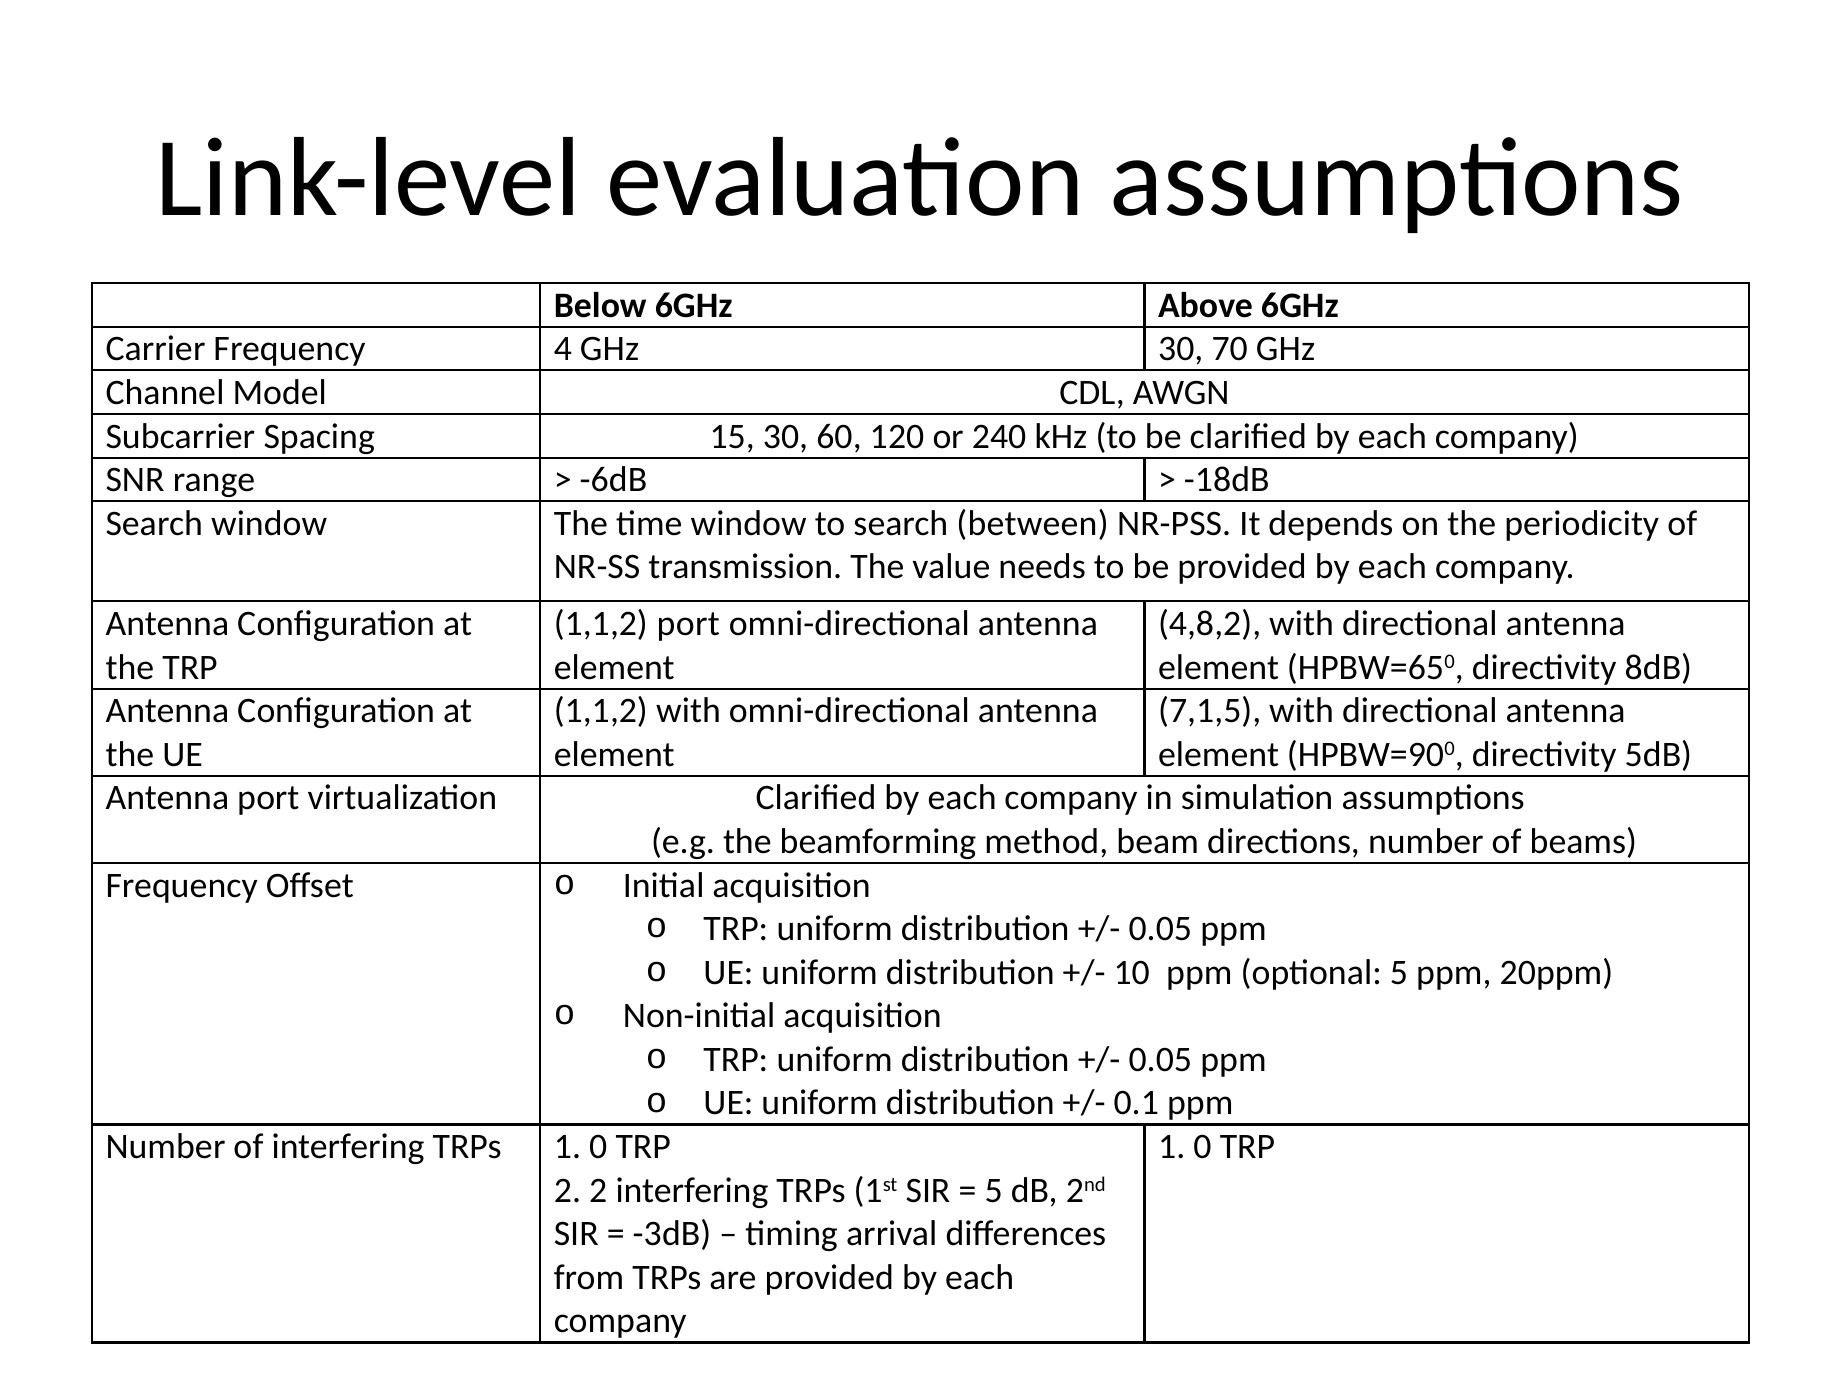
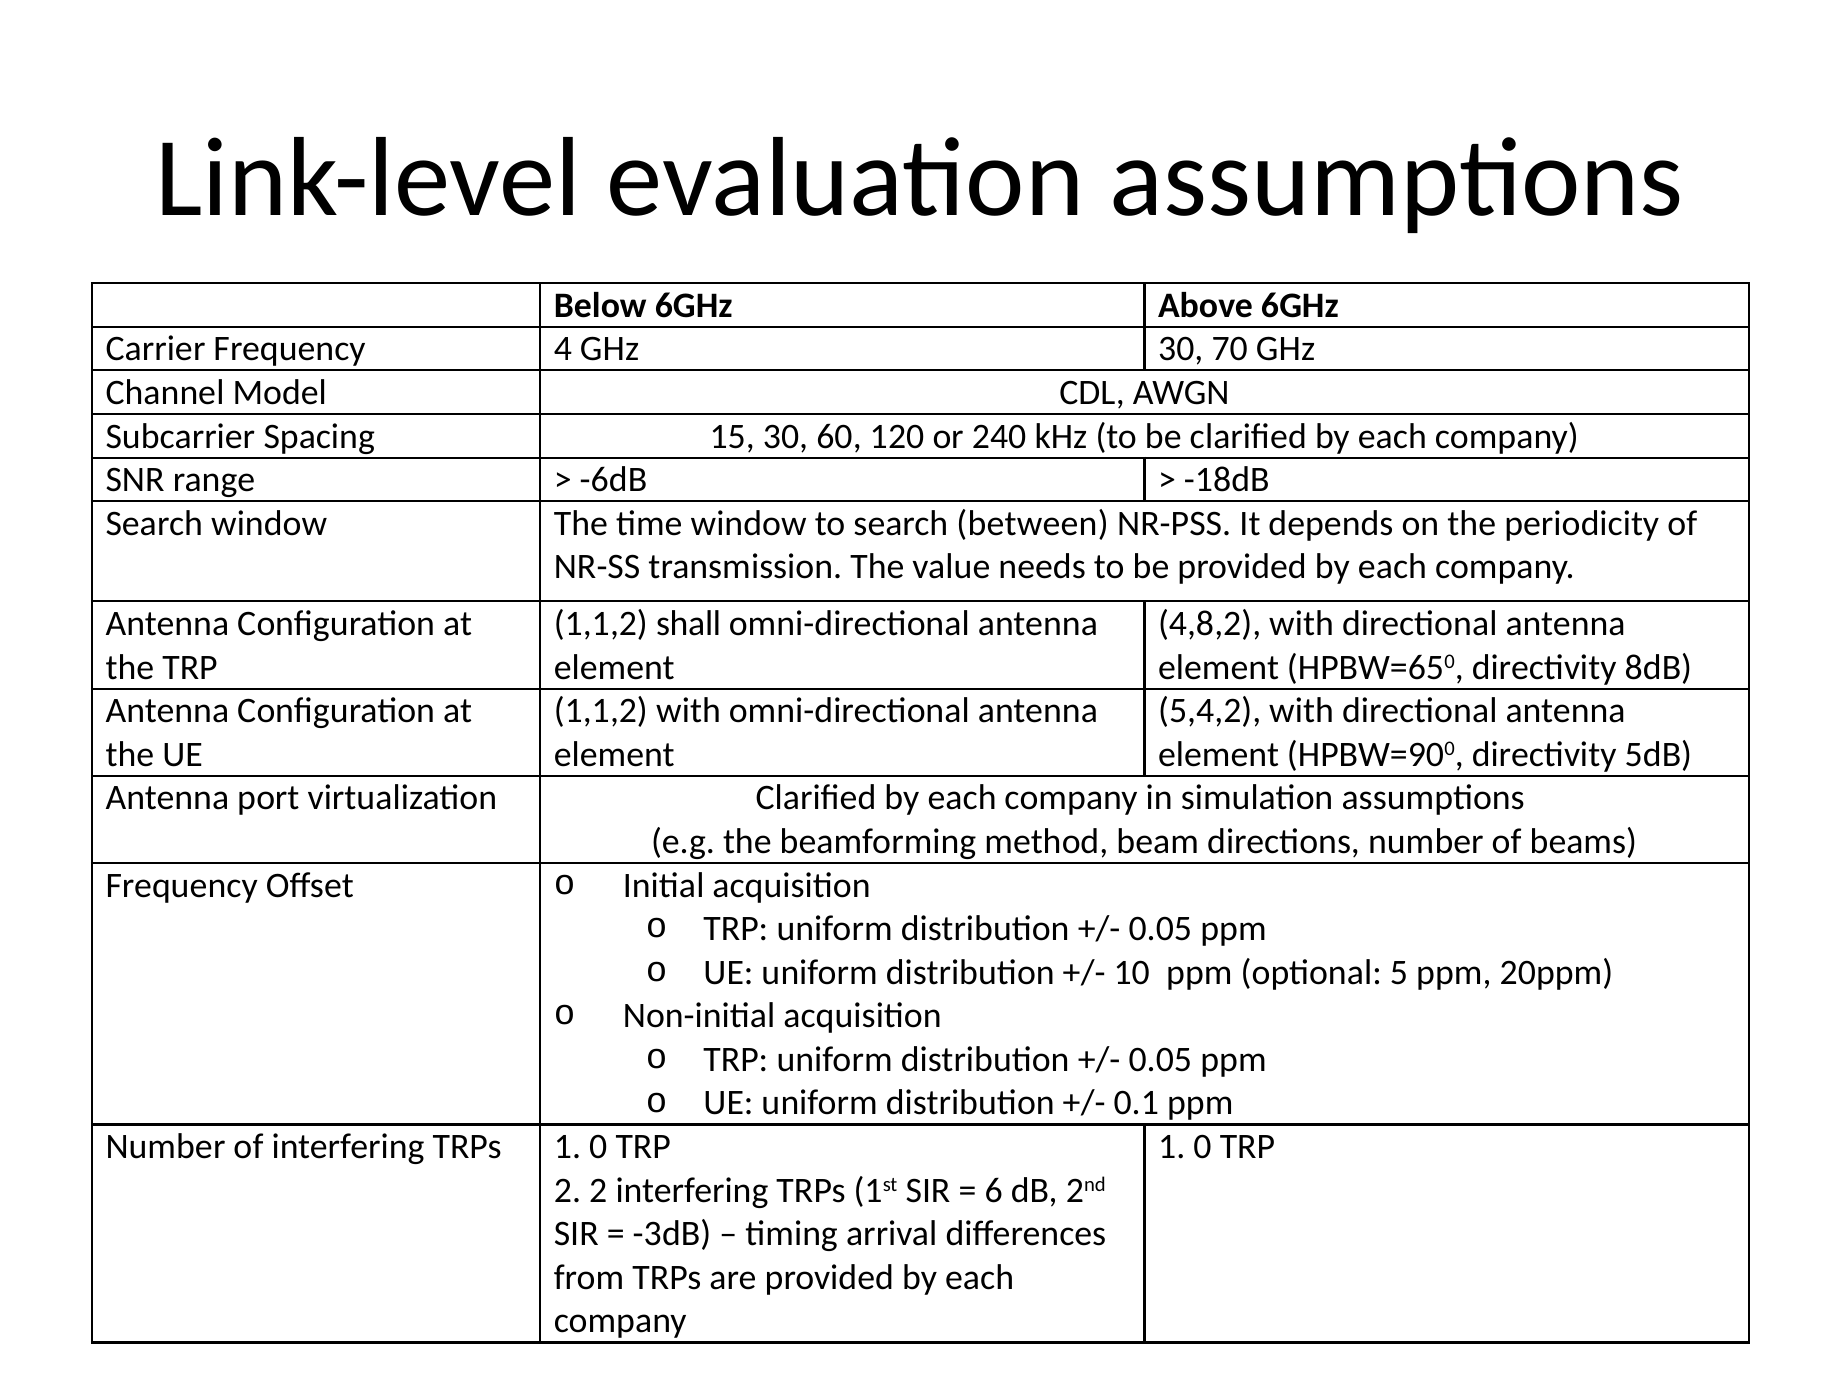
1,1,2 port: port -> shall (689, 624)
7,1,5: 7,1,5 -> 5,4,2 (1210, 711)
5: 5 -> 6 (994, 1190)
